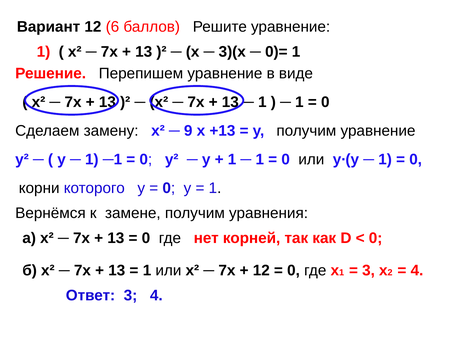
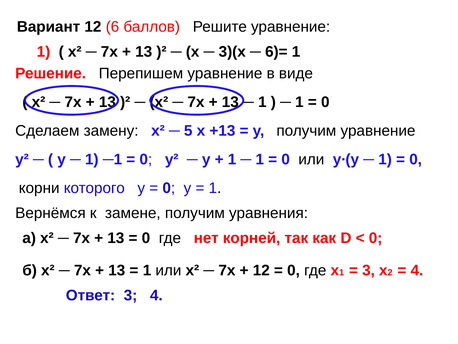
0)=: 0)= -> 6)= (276, 52)
9: 9 -> 5 (188, 131)
